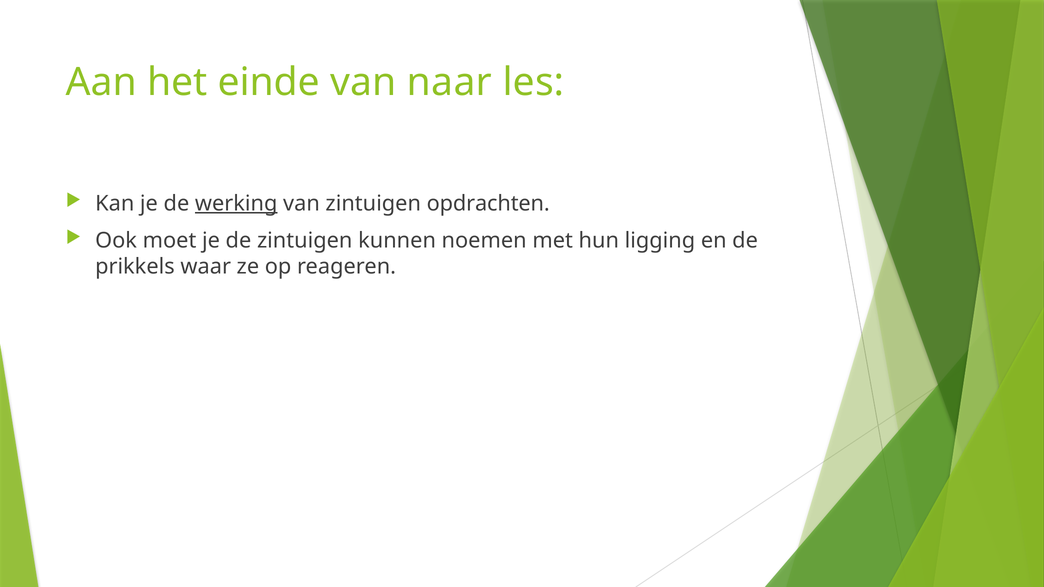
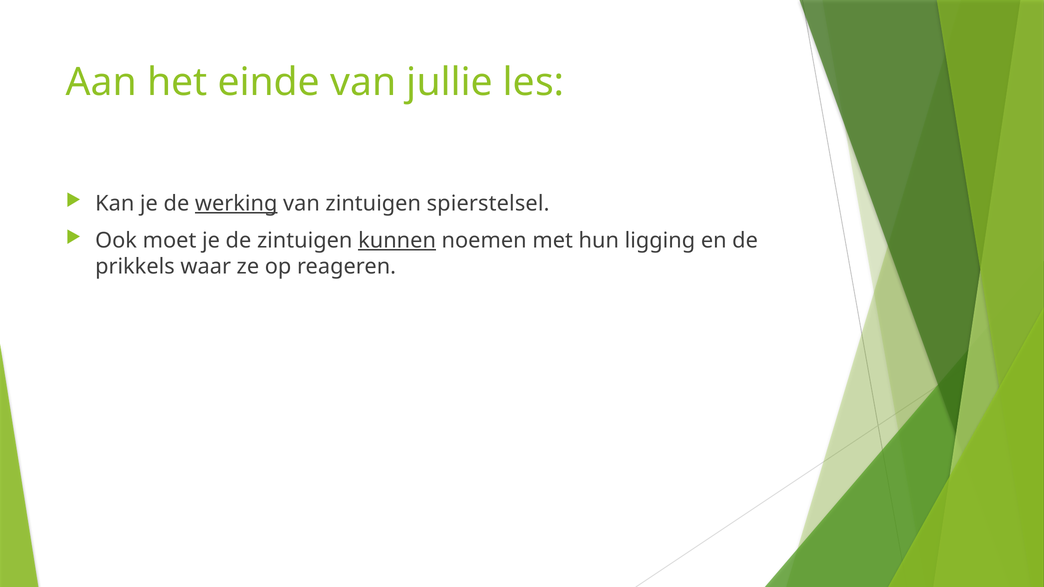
naar: naar -> jullie (450, 82)
opdrachten: opdrachten -> spierstelsel (488, 204)
kunnen underline: none -> present (397, 241)
